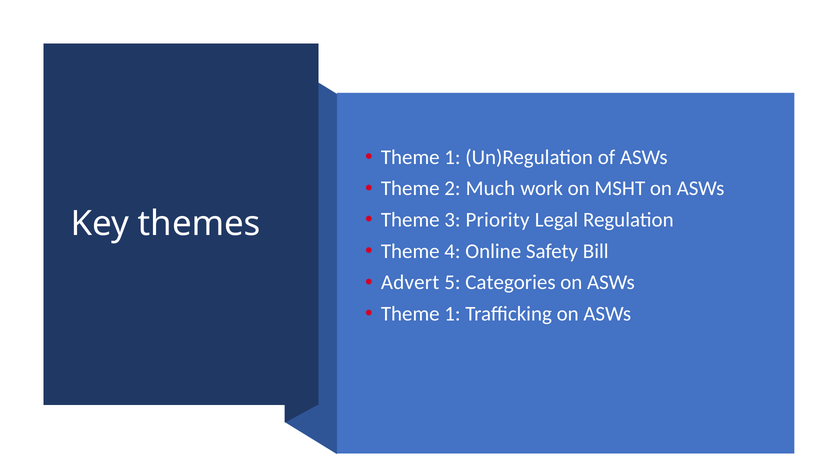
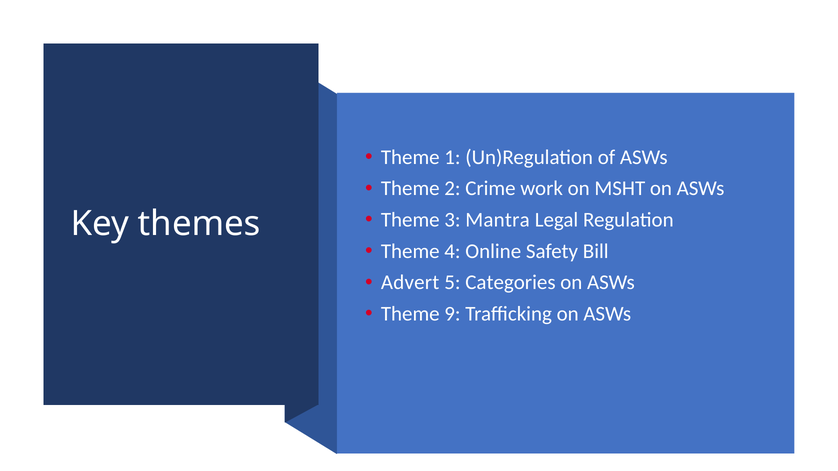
Much: Much -> Crime (490, 189)
Priority: Priority -> Mantra (498, 220)
1: 1 -> 9 (452, 314)
